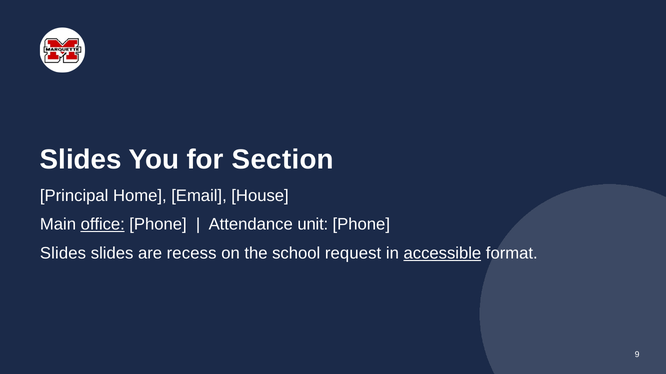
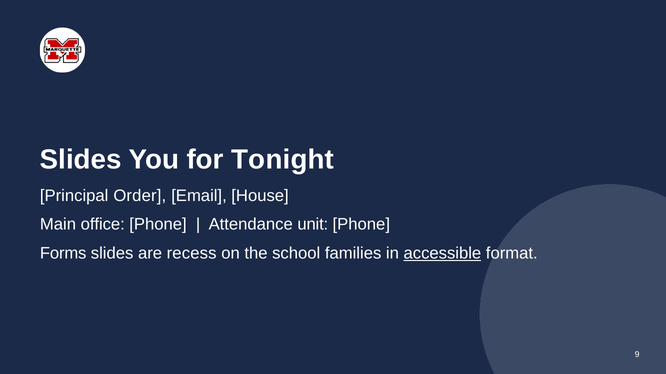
Section: Section -> Tonight (283, 160)
Home: Home -> Order (140, 196)
office underline: present -> none (103, 225)
Slides: Slides -> Forms (63, 254)
request: request -> families (353, 254)
